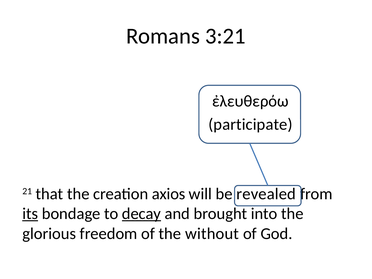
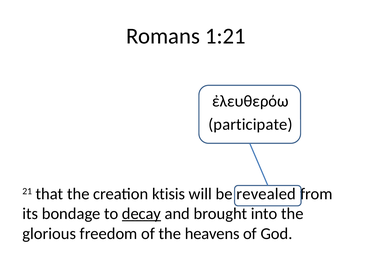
3:21: 3:21 -> 1:21 (225, 36)
axios: axios -> ktisis (169, 194)
its underline: present -> none (30, 214)
without: without -> heavens (212, 234)
